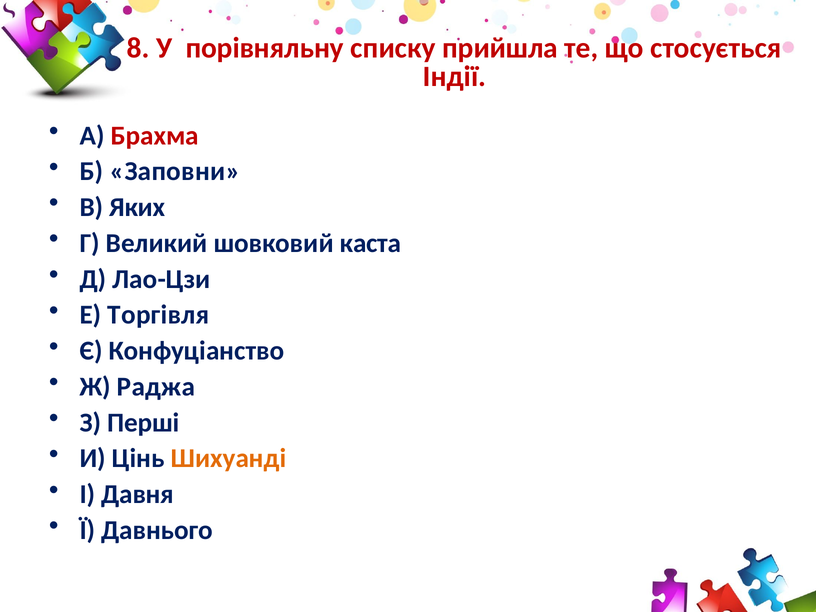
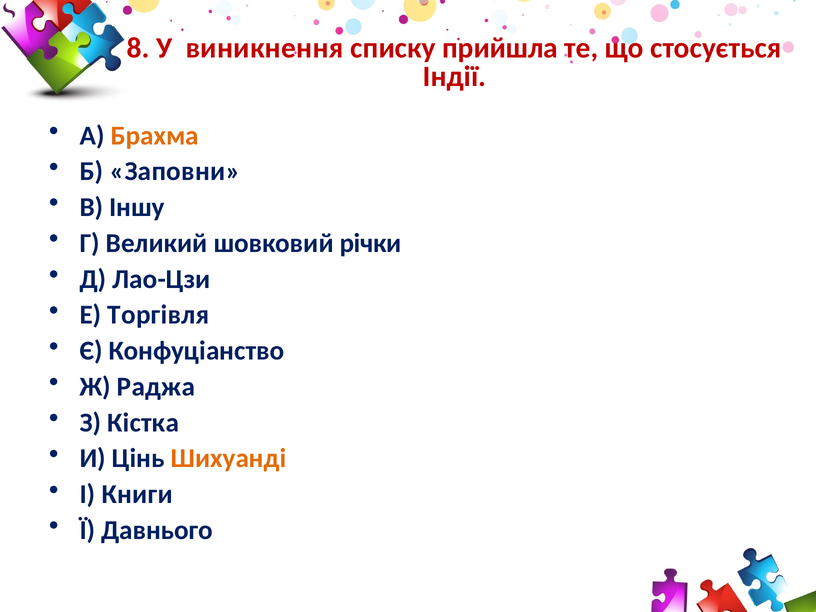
порівняльну: порівняльну -> виникнення (265, 48)
Брахма colour: red -> orange (155, 136)
Яких: Яких -> Іншу (137, 207)
каста: каста -> річки (371, 243)
Перші: Перші -> Кістка (143, 423)
Давня: Давня -> Книги (137, 494)
